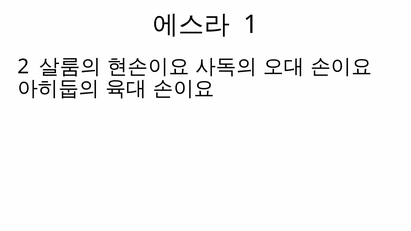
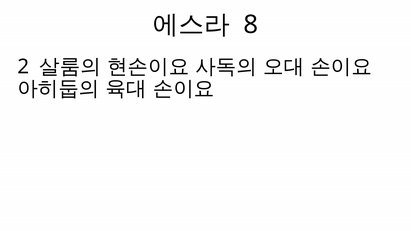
1: 1 -> 8 (251, 25)
